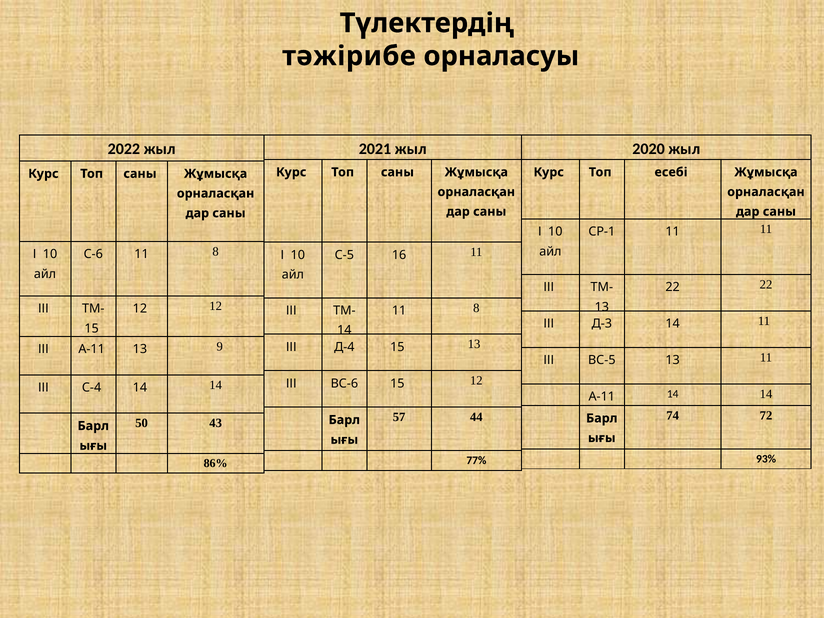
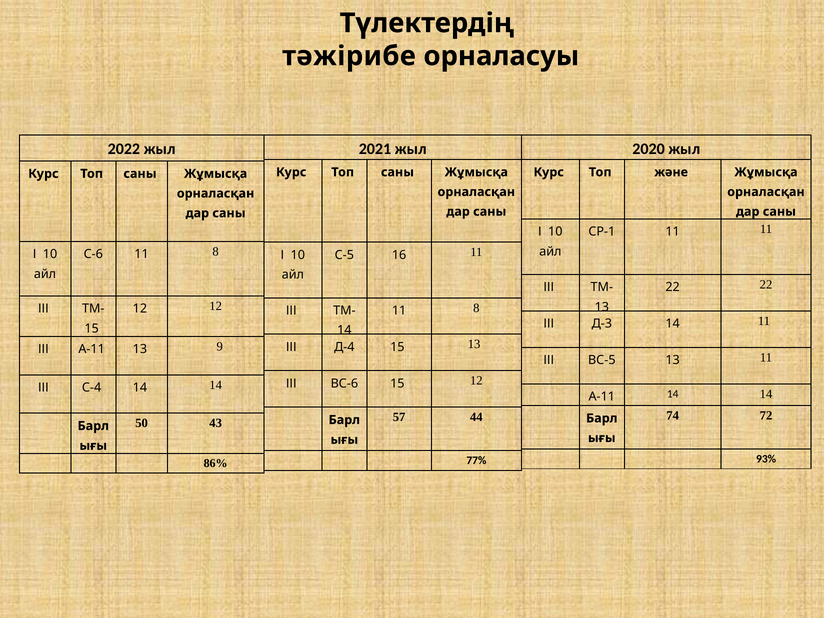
есебі: есебі -> және (671, 172)
